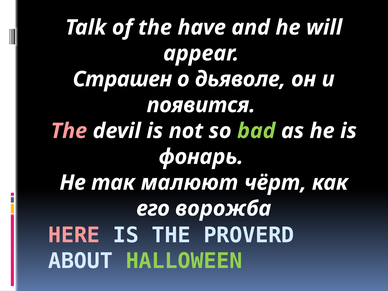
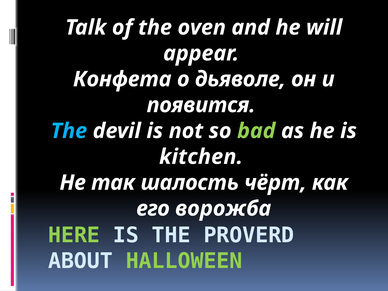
have: have -> oven (202, 27)
Страшен: Страшен -> Конфета (122, 79)
The colour: pink -> light blue (69, 131)
фонарь: фонарь -> kitchen (201, 157)
малюют: малюют -> шалость (190, 183)
HERE colour: pink -> light green (74, 235)
